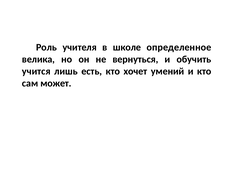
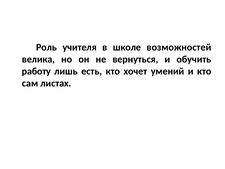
определенное: определенное -> возможностей (179, 47)
учится: учится -> работу (36, 71)
может: может -> листах (56, 83)
